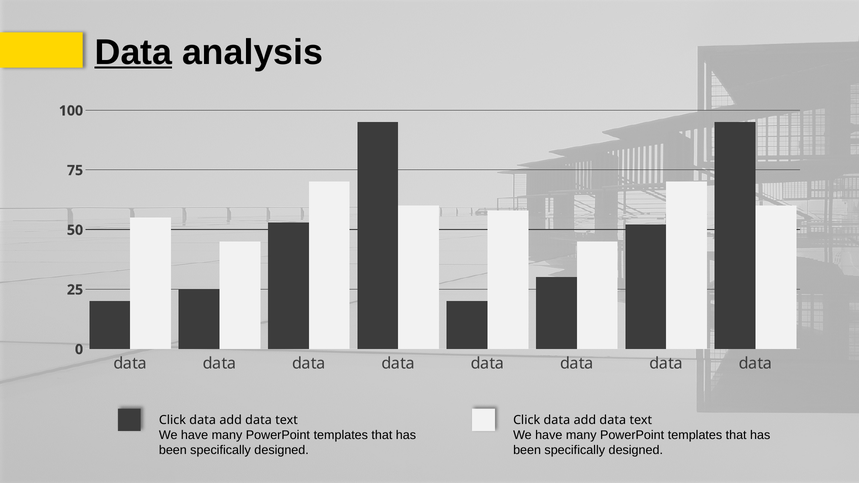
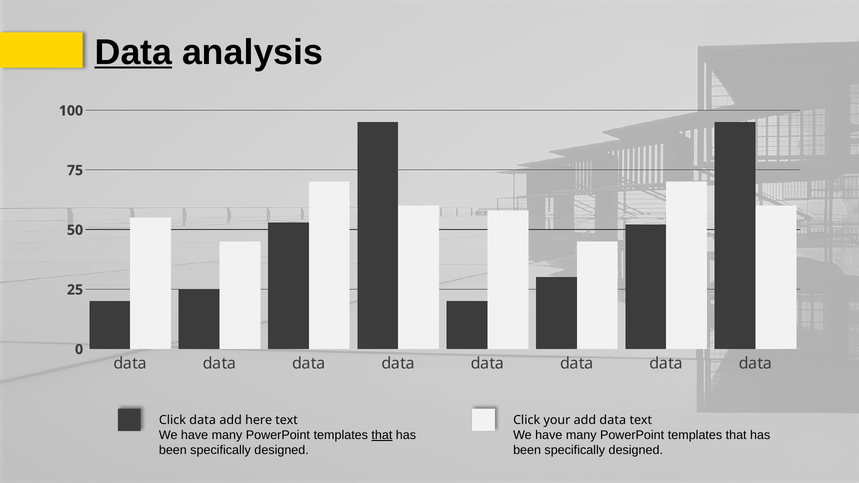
data: data -> here (259, 420)
data: data -> your (557, 420)
that underline: none -> present (382, 435)
